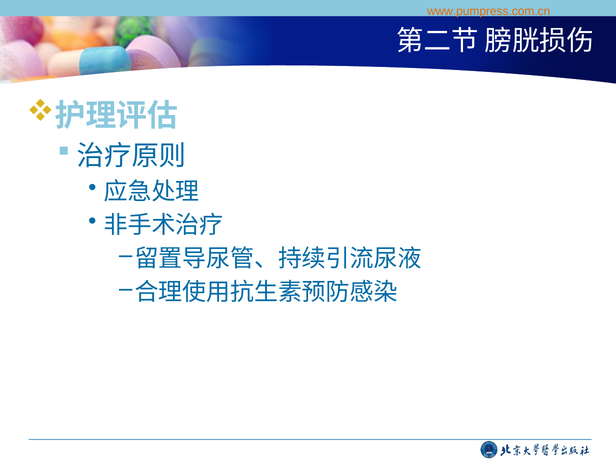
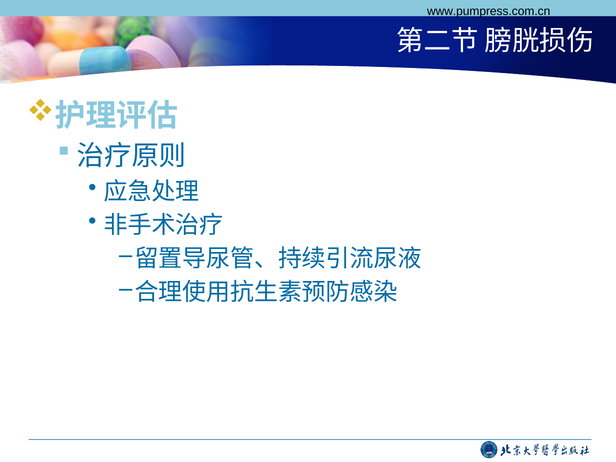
www.pumpress.com.cn colour: orange -> black (489, 11)
